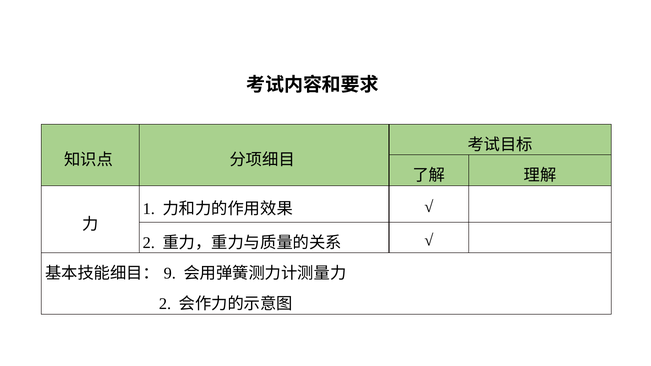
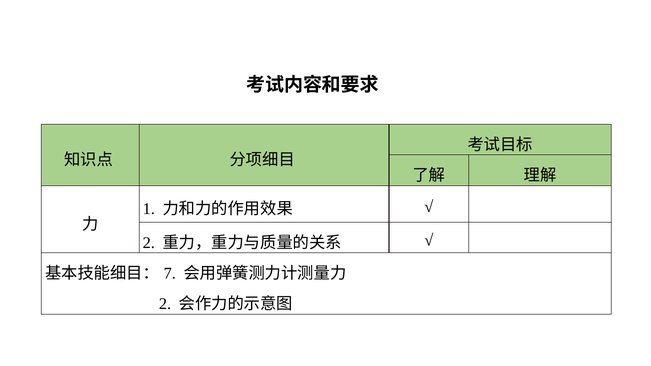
9: 9 -> 7 (170, 274)
